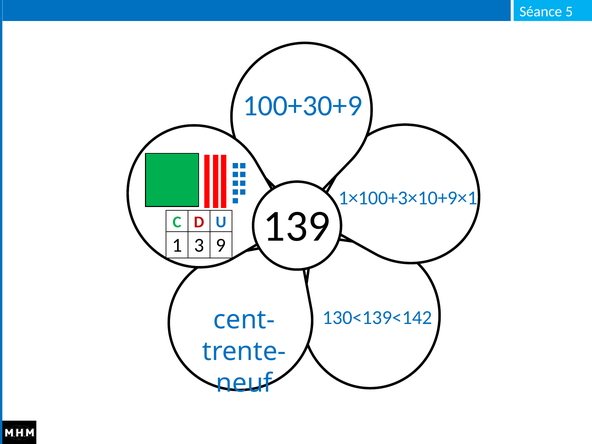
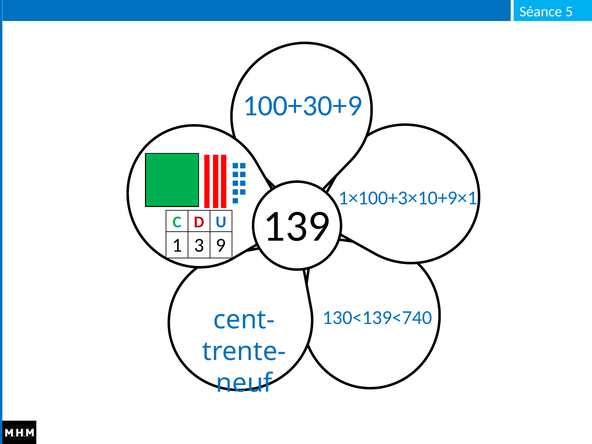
130<139<142: 130<139<142 -> 130<139<740 (377, 318)
